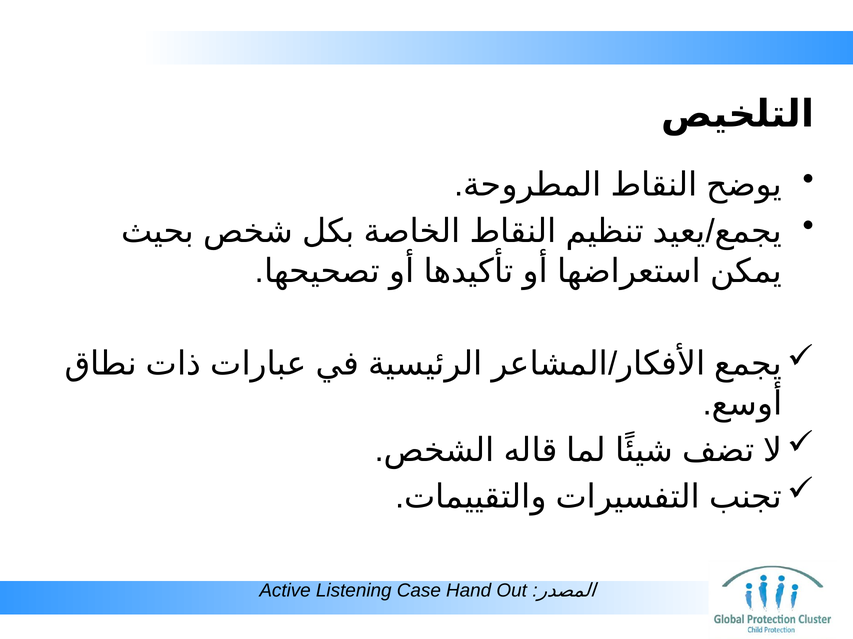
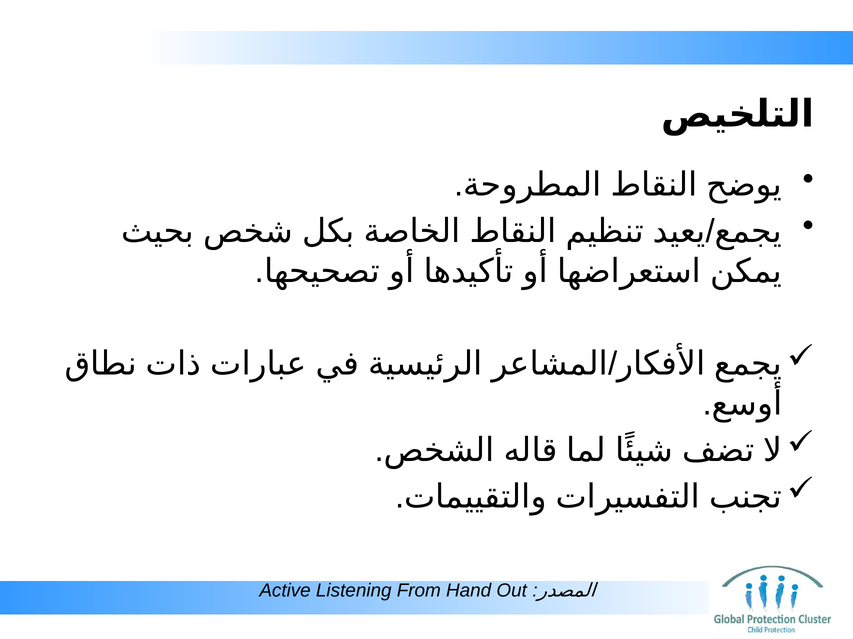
Case: Case -> From (419, 591)
